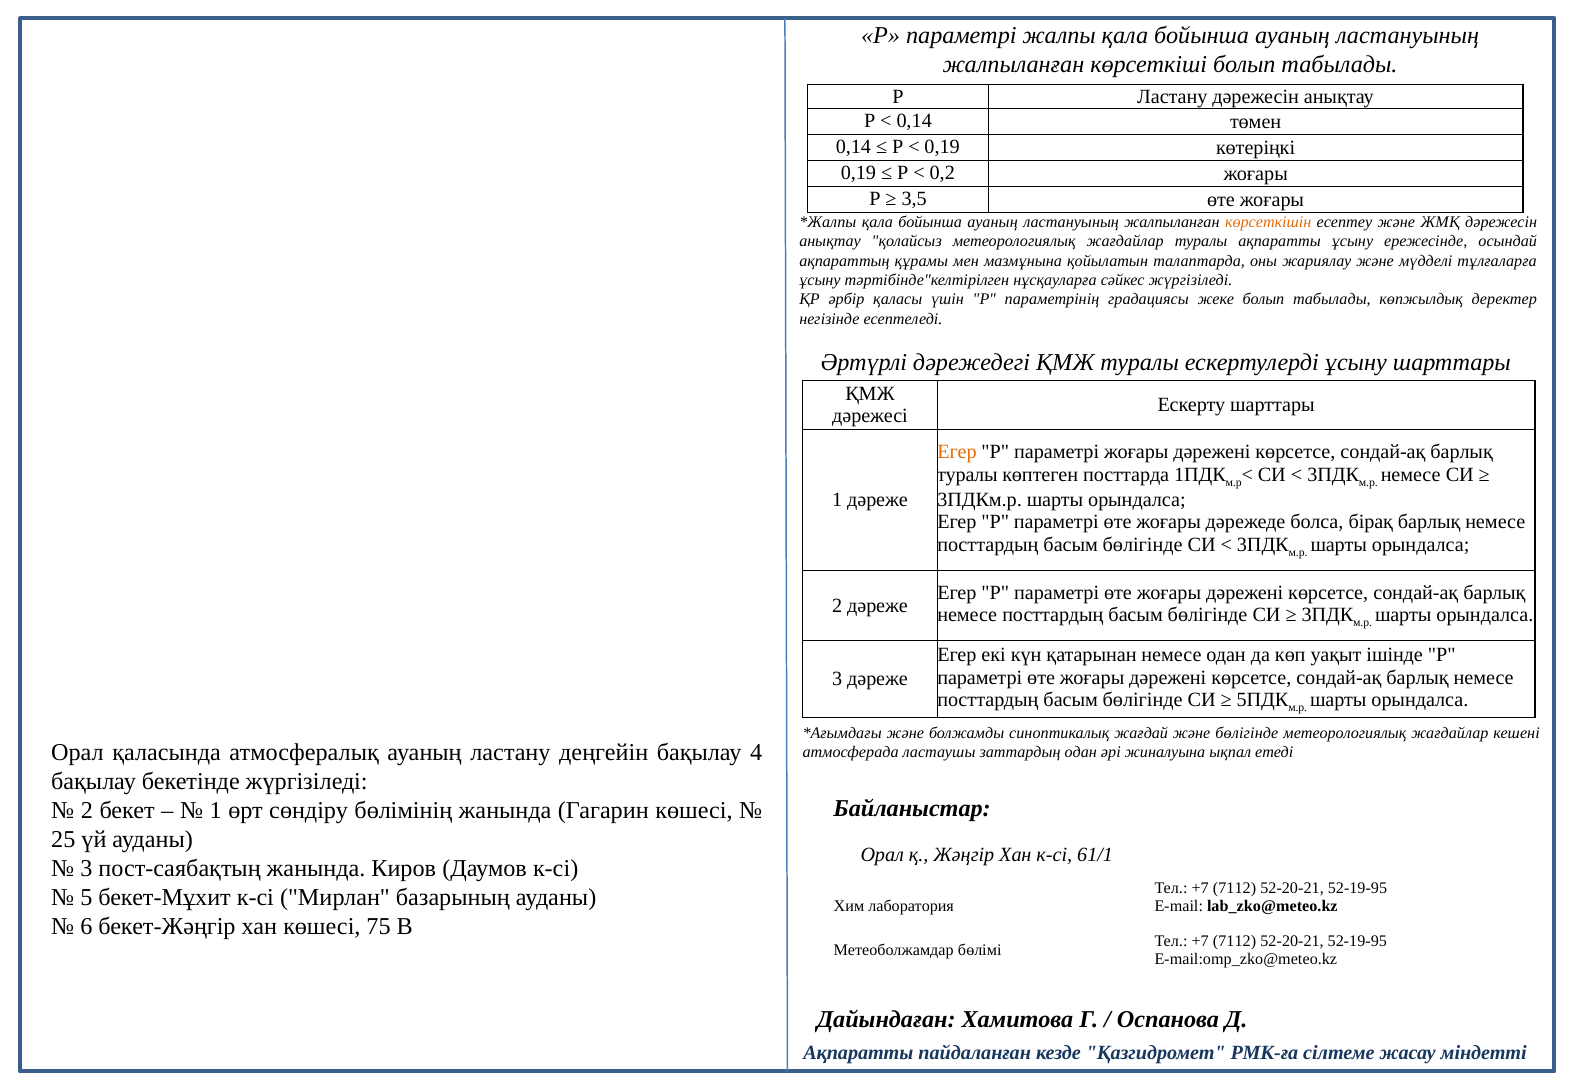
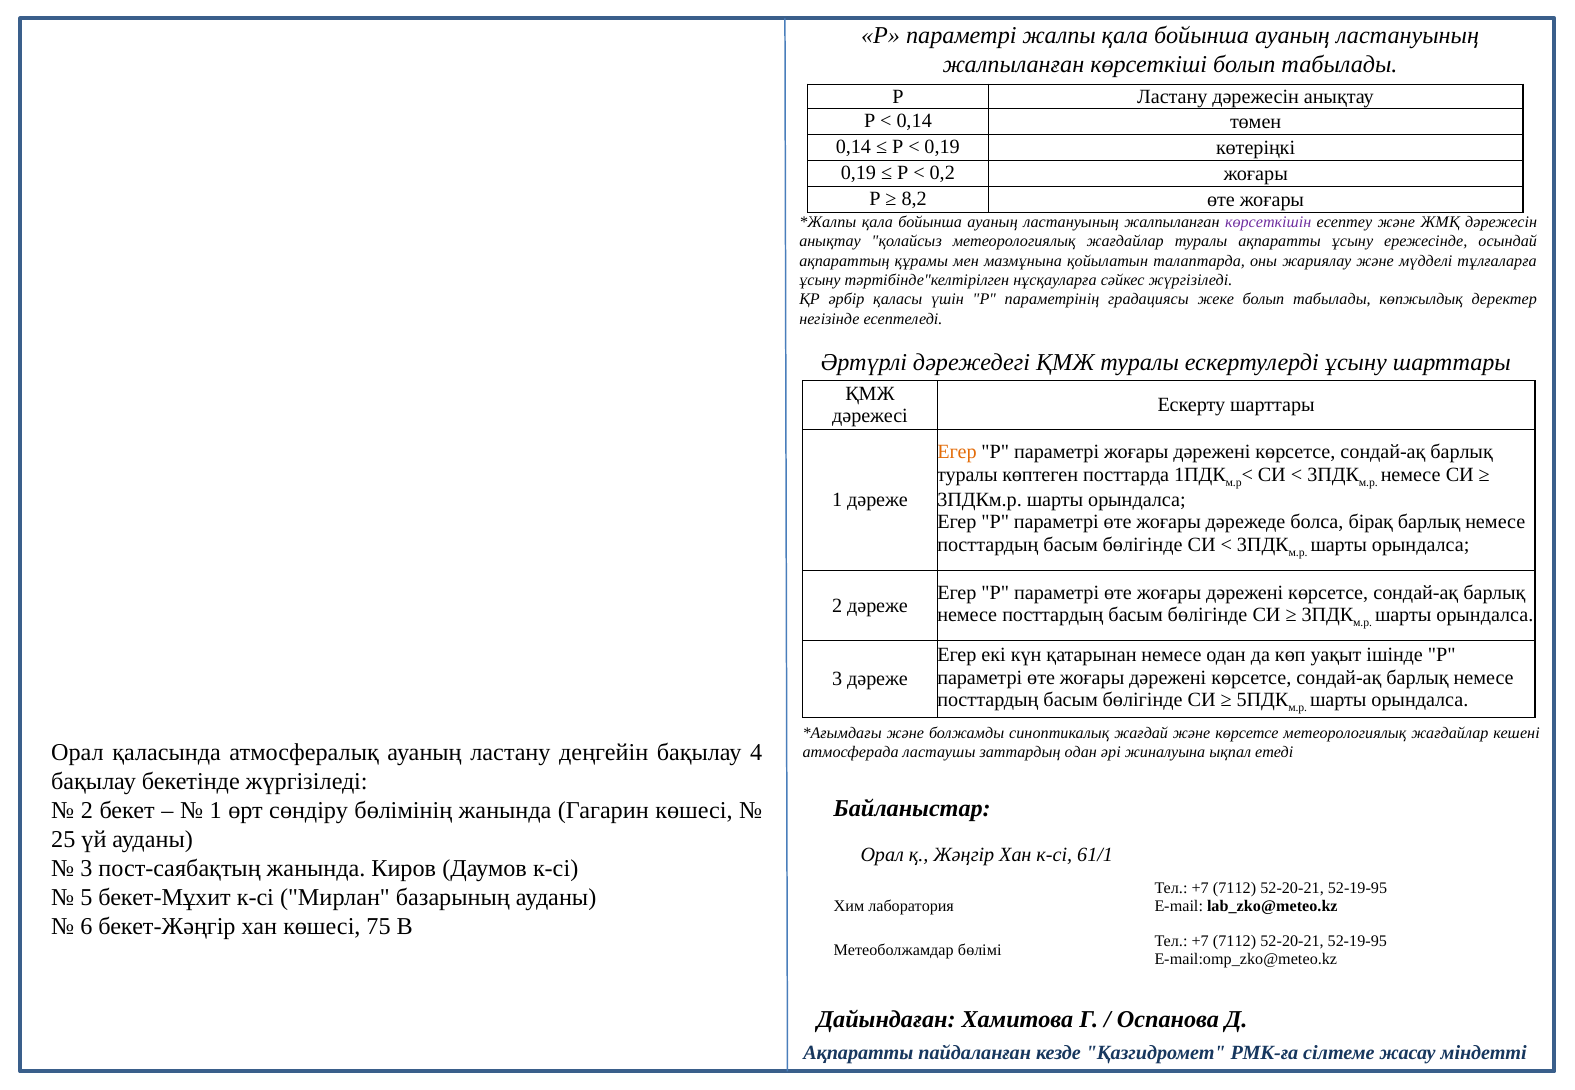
3,5: 3,5 -> 8,2 (914, 199)
көрсеткішін colour: orange -> purple (1268, 222)
және бөлігінде: бөлігінде -> көрсетсе (1247, 733)
